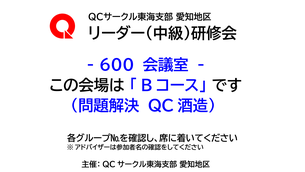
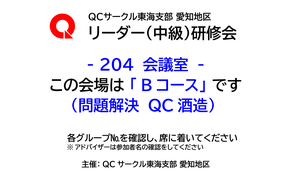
600: 600 -> 204 (117, 65)
